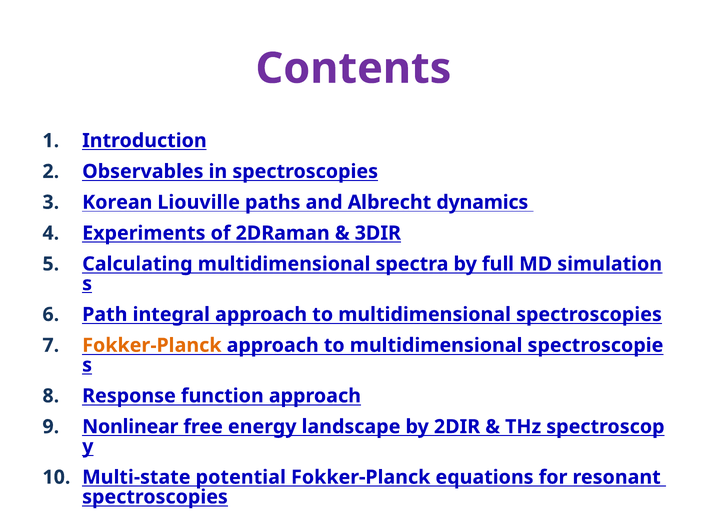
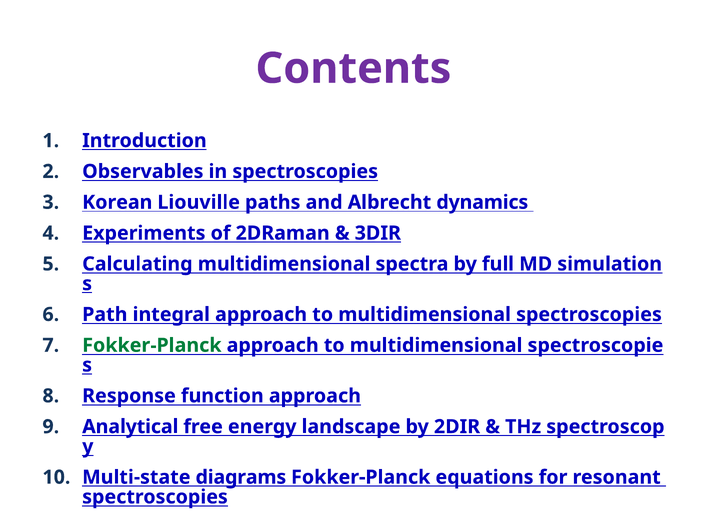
Fokker-Planck colour: orange -> green (152, 345)
Nonlinear: Nonlinear -> Analytical (130, 426)
potential: potential -> diagrams (241, 477)
